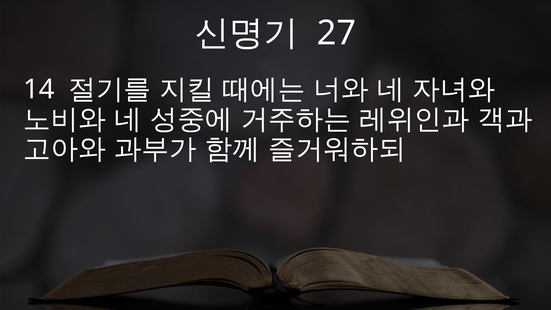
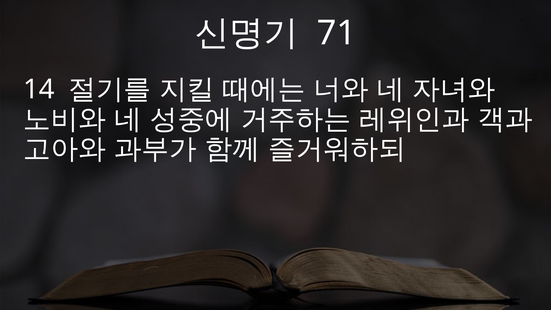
27: 27 -> 71 (336, 33)
